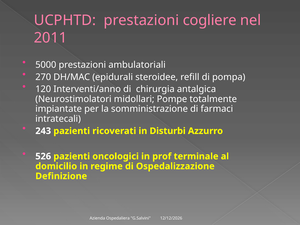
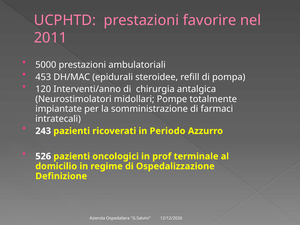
cogliere: cogliere -> favorire (210, 20)
270: 270 -> 453 (43, 77)
Disturbi: Disturbi -> Periodo (168, 131)
